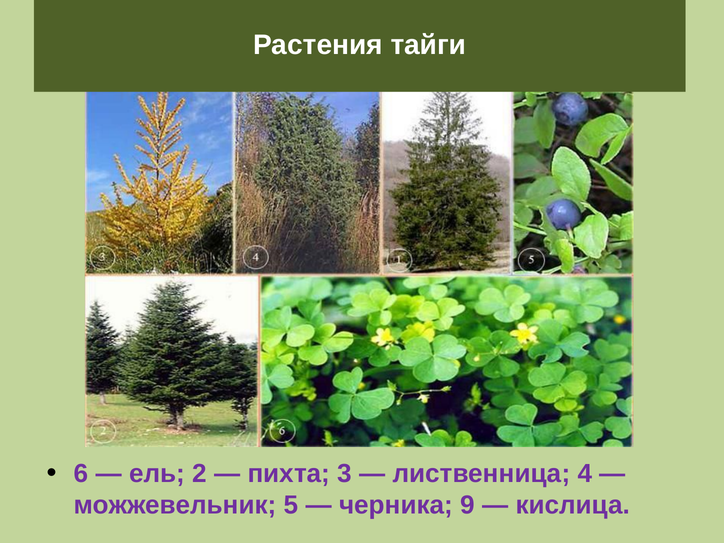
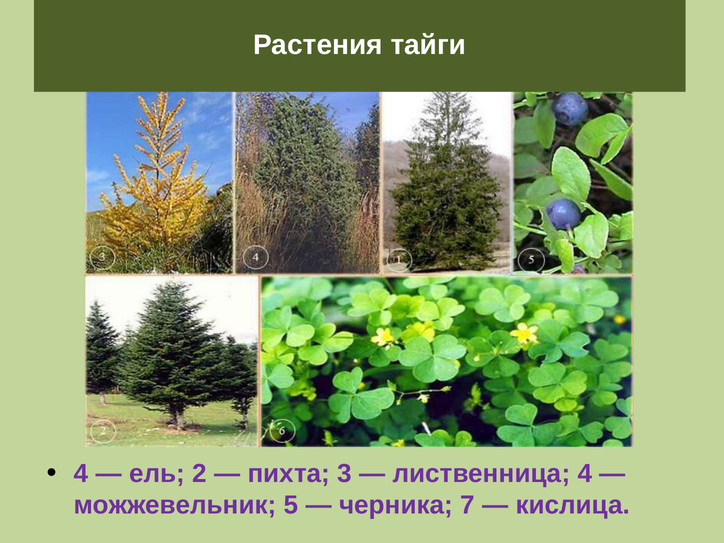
6: 6 -> 4 (81, 474)
9: 9 -> 7 (468, 505)
